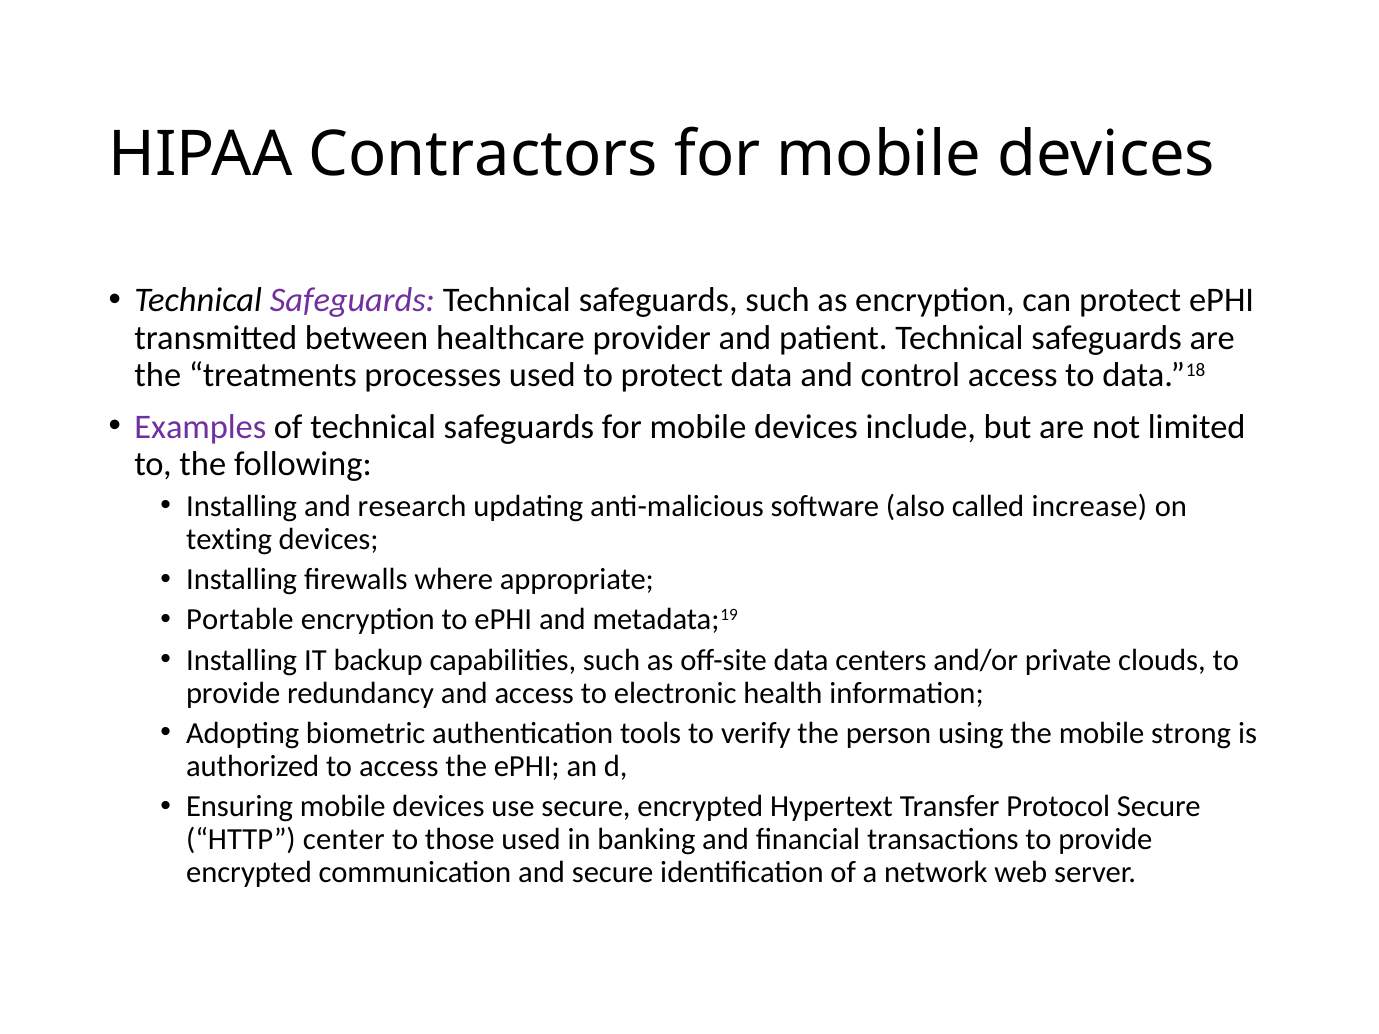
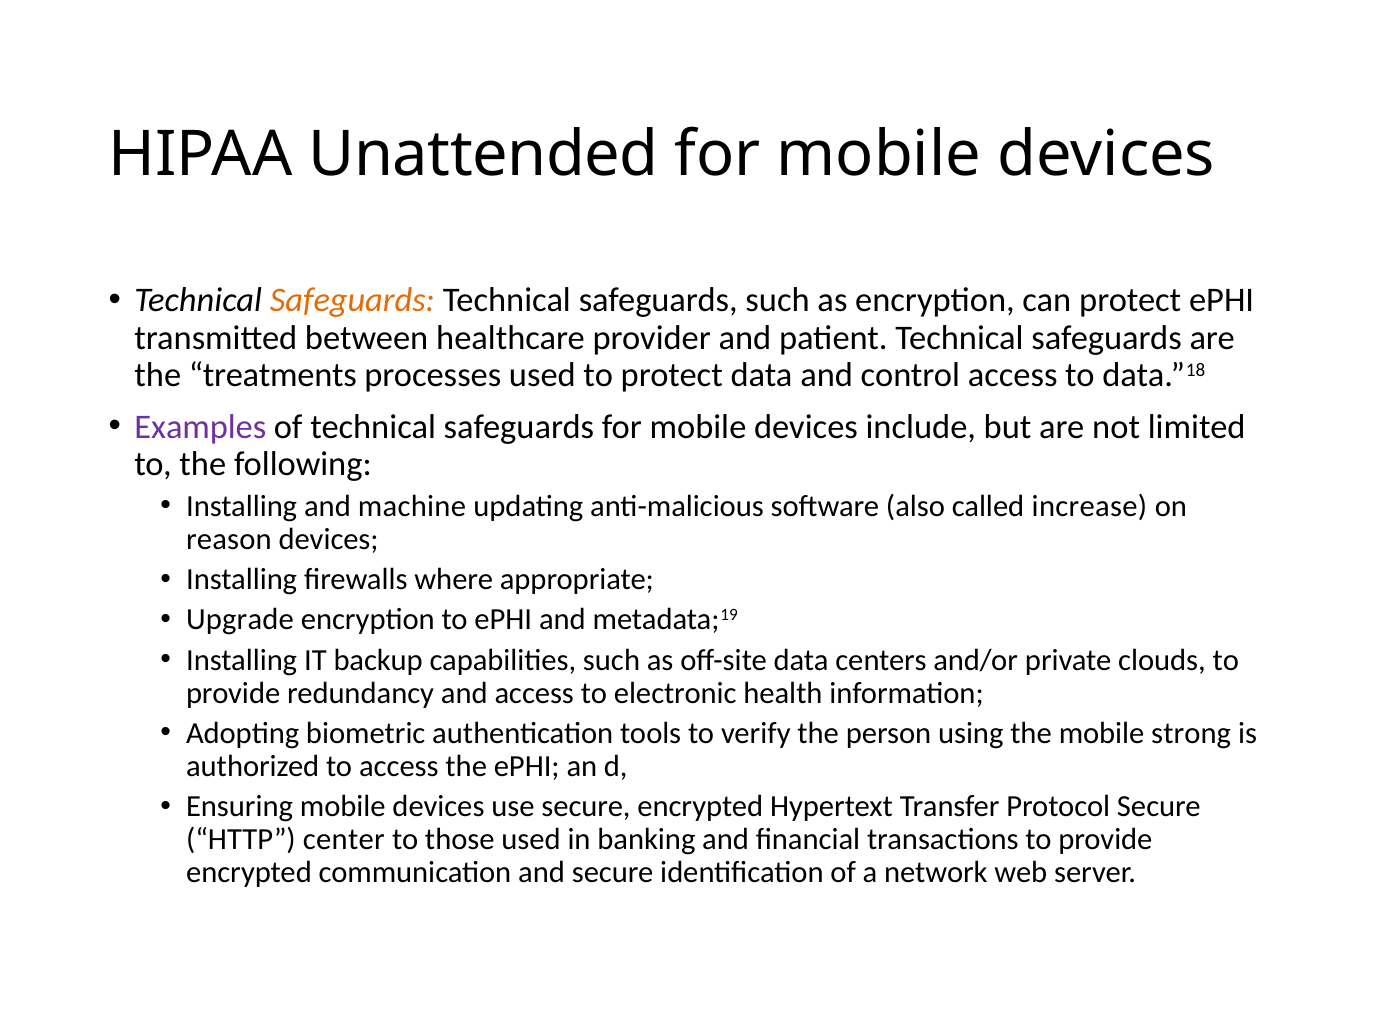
Contractors: Contractors -> Unattended (484, 155)
Safeguards colour: purple -> orange (352, 301)
research: research -> machine (412, 506)
texting: texting -> reason (229, 539)
Portable: Portable -> Upgrade (240, 620)
